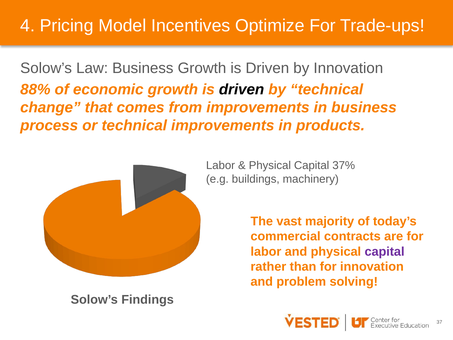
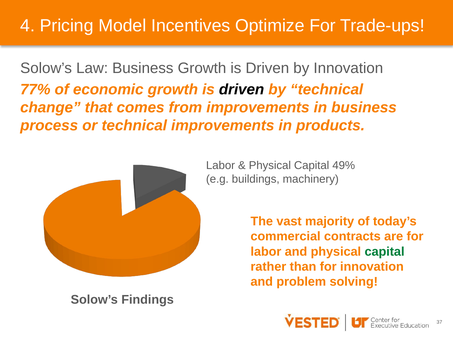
88%: 88% -> 77% (35, 89)
37%: 37% -> 49% (344, 165)
capital colour: purple -> green (385, 251)
